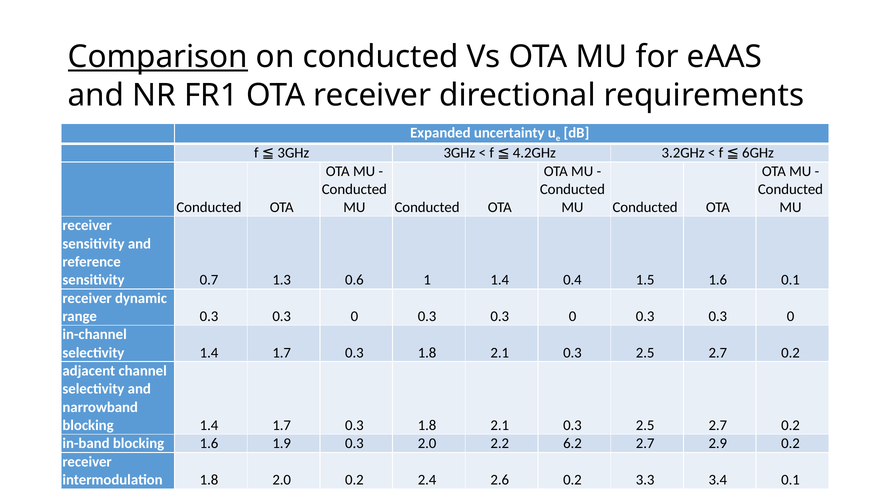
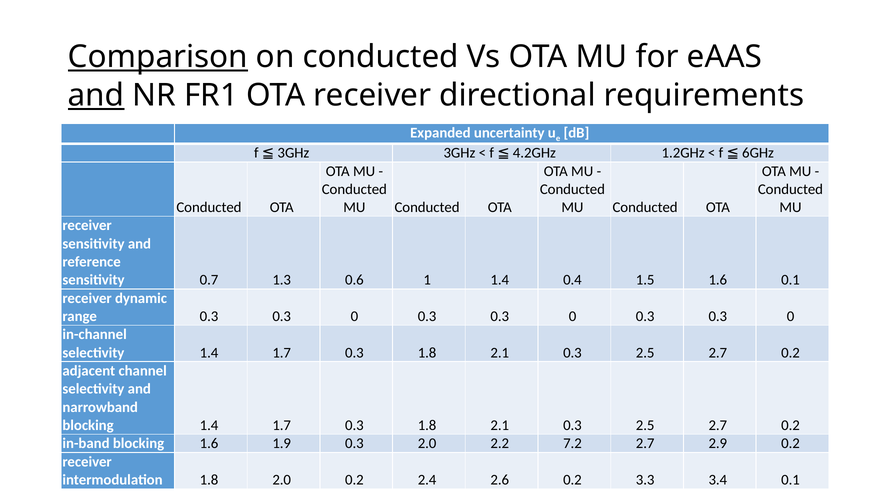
and underline: none -> present (96, 96)
3.2GHz: 3.2GHz -> 1.2GHz (683, 153)
6.2: 6.2 -> 7.2 (572, 443)
